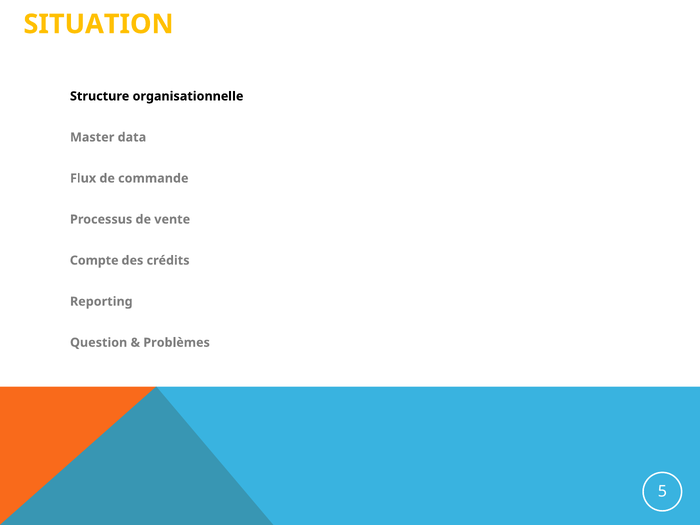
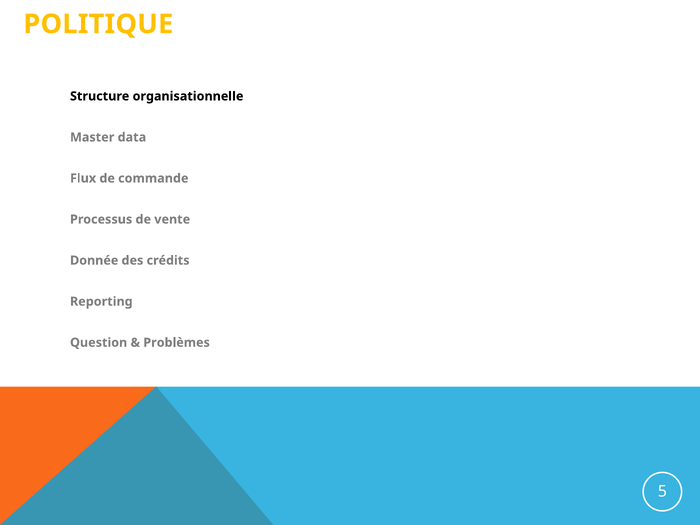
SITUATION: SITUATION -> POLITIQUE (98, 24)
Compte: Compte -> Donnée (94, 260)
